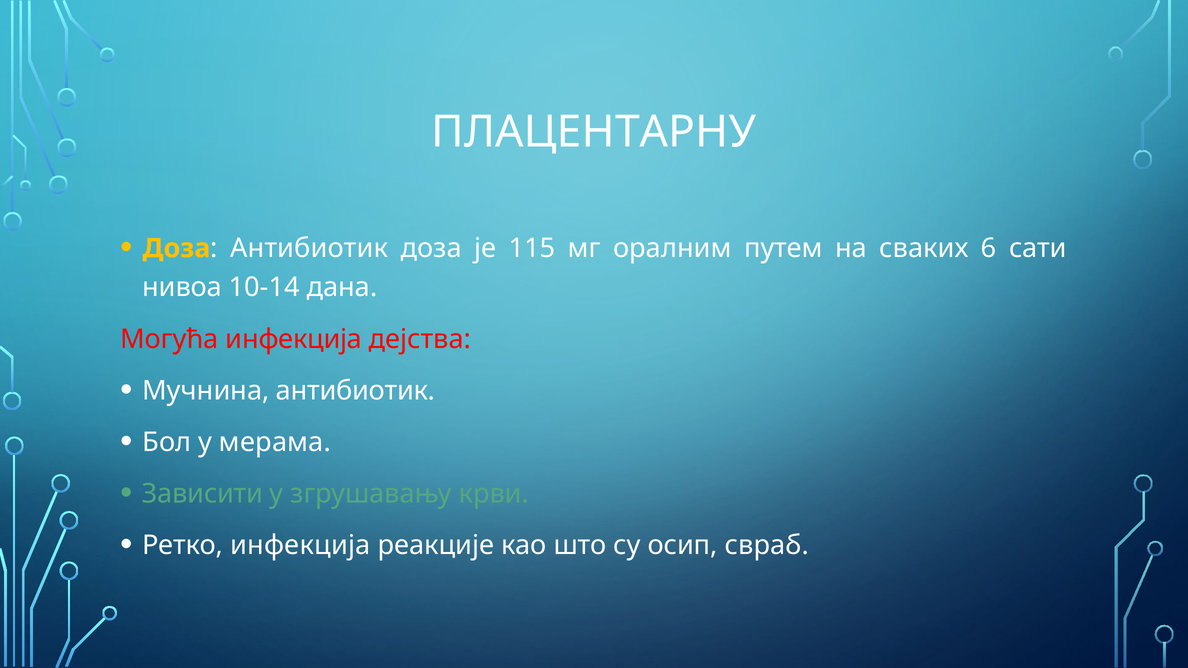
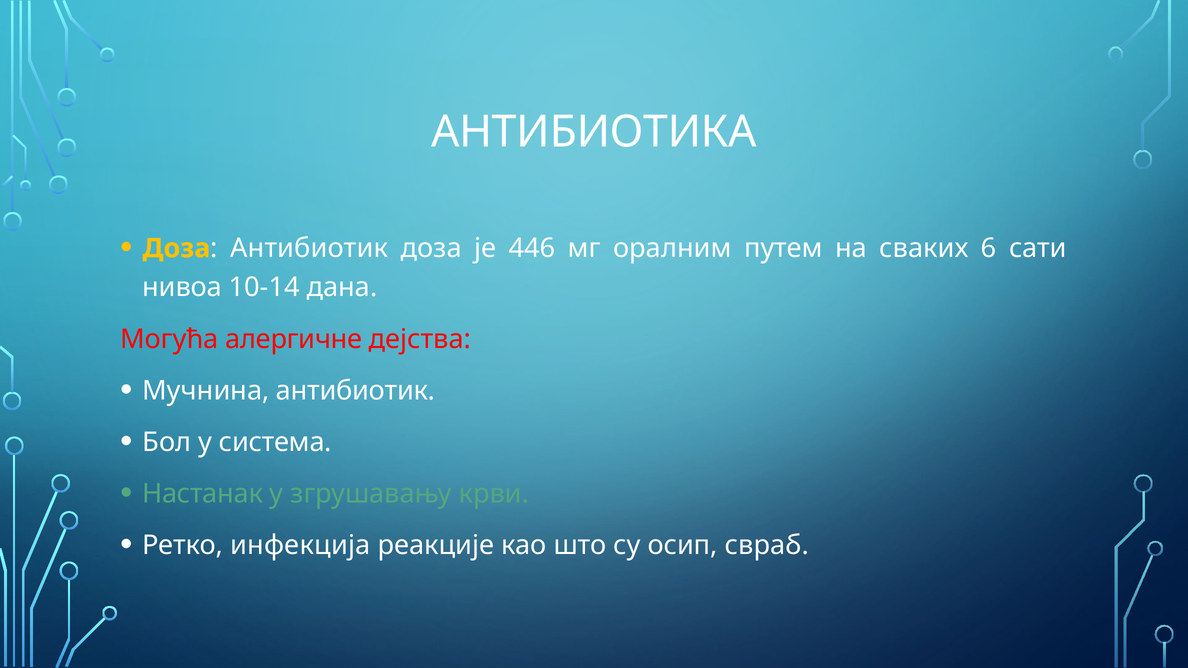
ПЛАЦЕНТАРНУ: ПЛАЦЕНТАРНУ -> АНТИБИОТИКА (594, 132)
115: 115 -> 446 (532, 248)
Могућа инфекција: инфекција -> алергичне (294, 339)
мерама: мерама -> система (275, 442)
Зависити: Зависити -> Настанак (203, 494)
